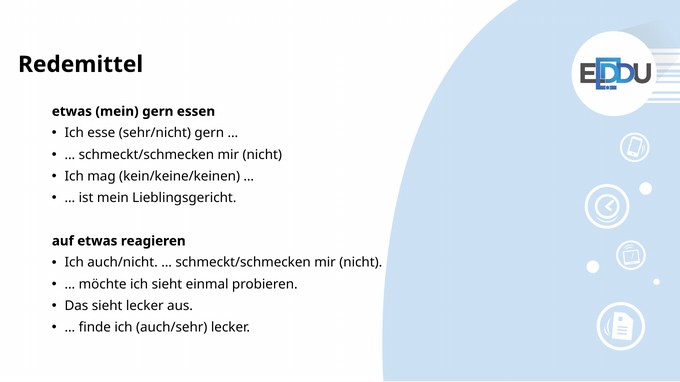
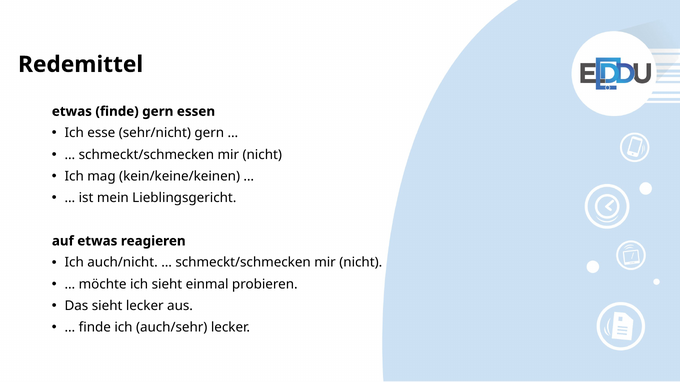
etwas mein: mein -> finde (117, 112)
